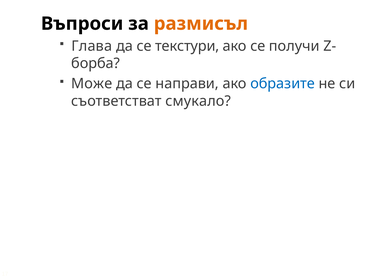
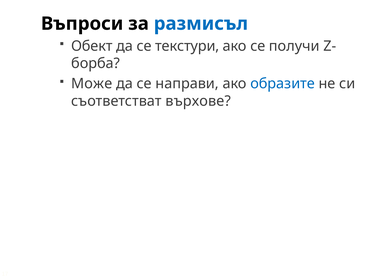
размисъл colour: orange -> blue (201, 24)
Глава: Глава -> Обект (92, 46)
смукало: смукало -> върхове (198, 101)
